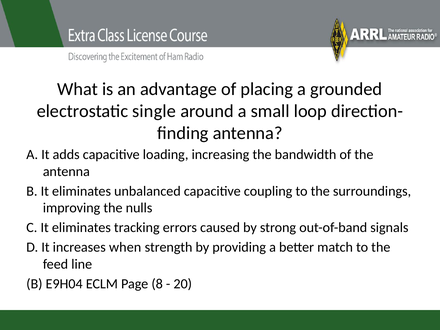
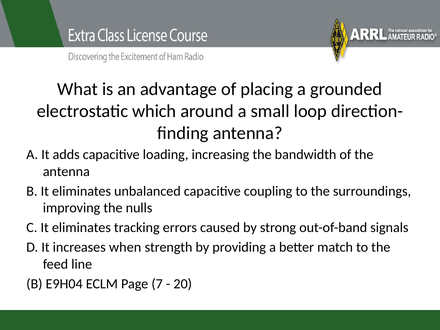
single: single -> which (154, 111)
8: 8 -> 7 (157, 284)
